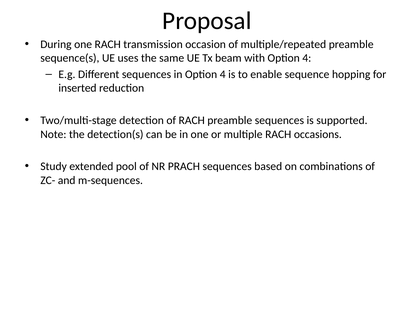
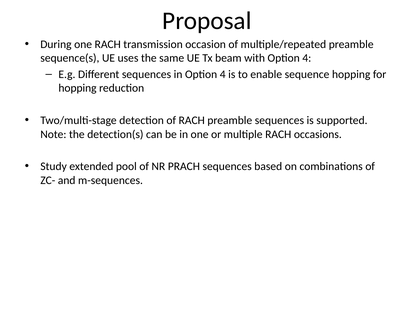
inserted: inserted -> hopping (77, 88)
